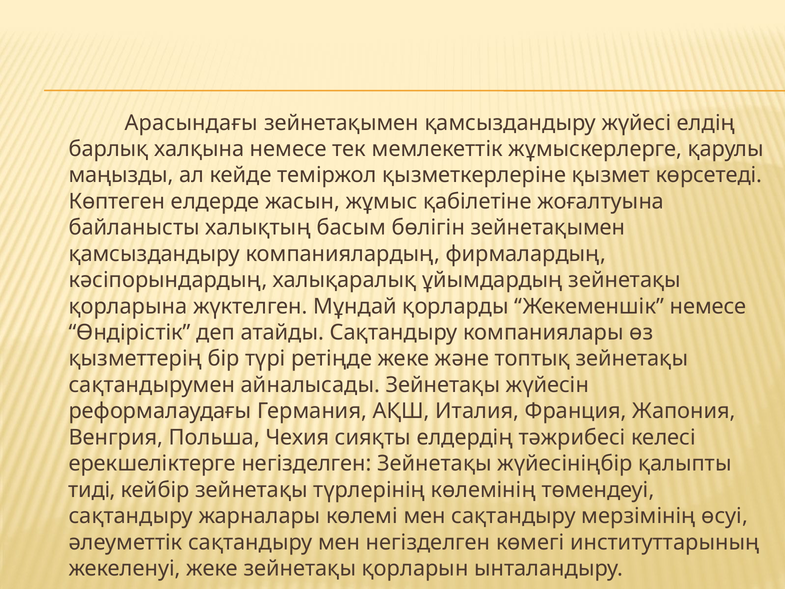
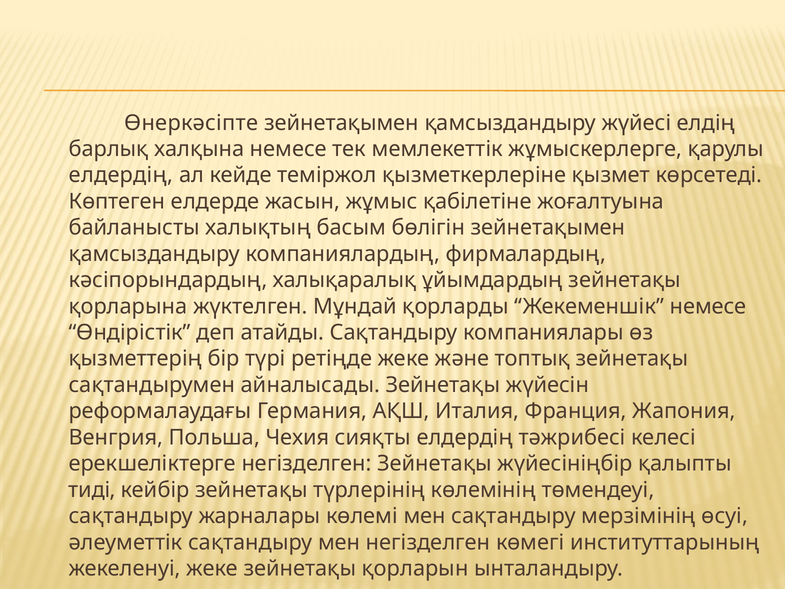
Арасындағы: Арасындағы -> Өнеркәсіпте (191, 123)
маңызды: маңызды -> елдердің (121, 175)
